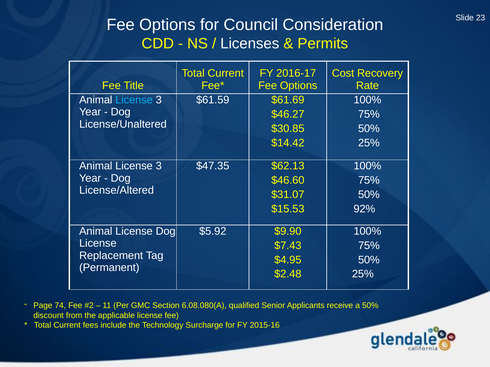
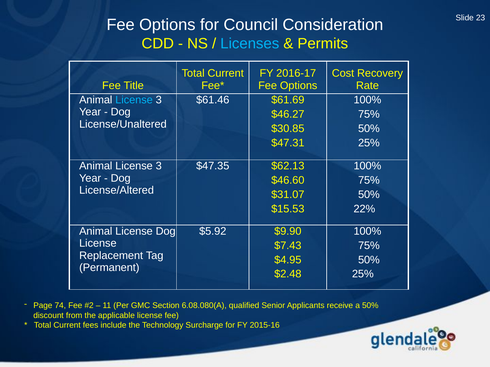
Licenses colour: white -> light blue (250, 44)
$61.59: $61.59 -> $61.46 (213, 100)
$14.42: $14.42 -> $47.31 (288, 143)
92%: 92% -> 22% (364, 209)
